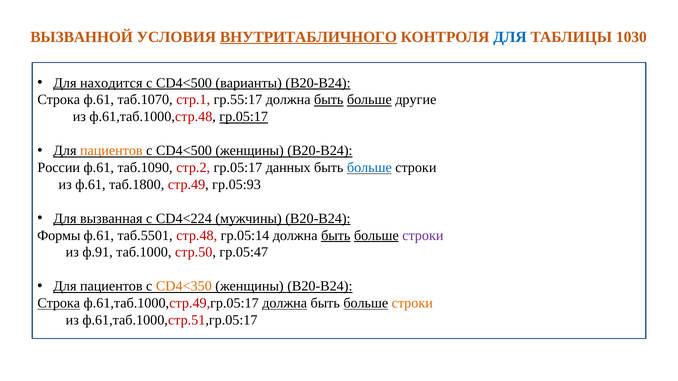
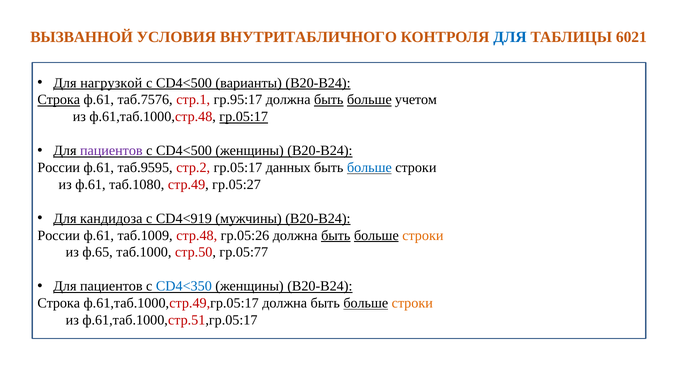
ВНУТРИТАБЛИЧНОГО underline: present -> none (308, 37)
1030: 1030 -> 6021 (631, 37)
находится: находится -> нагрузкой (111, 83)
Строка underline: none -> present (59, 100)
таб.1070: таб.1070 -> таб.7576 (145, 100)
гр.55:17: гр.55:17 -> гр.95:17 (238, 100)
другие: другие -> учетом (416, 100)
пациентов colour: orange -> purple (111, 151)
таб.1090: таб.1090 -> таб.9595 (145, 168)
таб.1800: таб.1800 -> таб.1080 (137, 185)
гр.05:93: гр.05:93 -> гр.05:27 (237, 185)
вызванная: вызванная -> кандидоза (111, 219)
CD4<224: CD4<224 -> CD4<919 (184, 219)
Формы: Формы -> России (59, 236)
таб.5501: таб.5501 -> таб.1009 (145, 236)
гр.05:14: гр.05:14 -> гр.05:26 (245, 236)
строки colour: purple -> orange (423, 236)
ф.91: ф.91 -> ф.65 (98, 253)
гр.05:47: гр.05:47 -> гр.05:77 (244, 253)
CD4<350 colour: orange -> blue (184, 286)
Строка underline: present -> none (59, 303)
должна underline: present -> none (285, 303)
